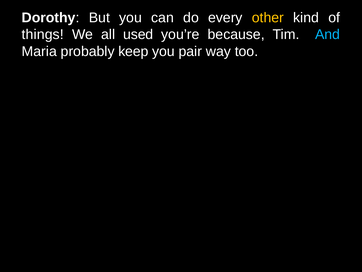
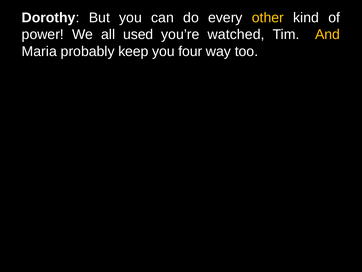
things: things -> power (43, 34)
because: because -> watched (236, 34)
And colour: light blue -> yellow (328, 34)
pair: pair -> four (190, 51)
